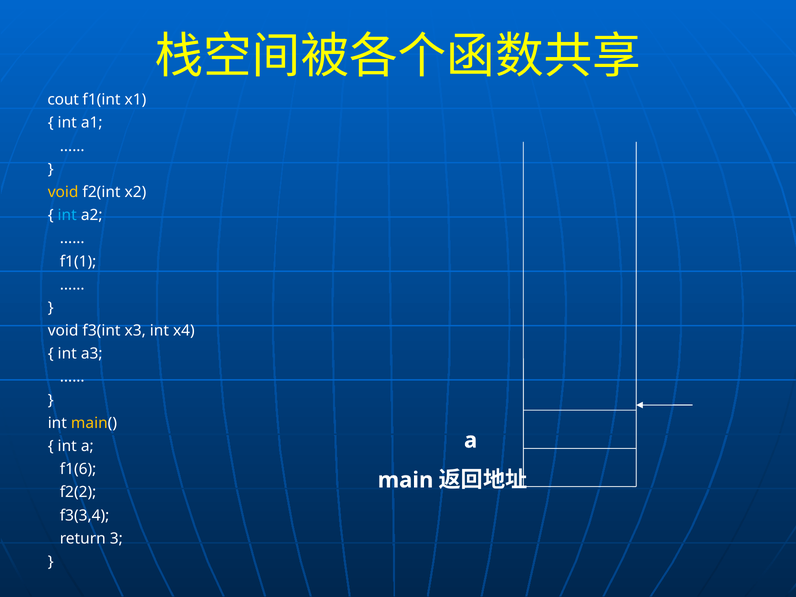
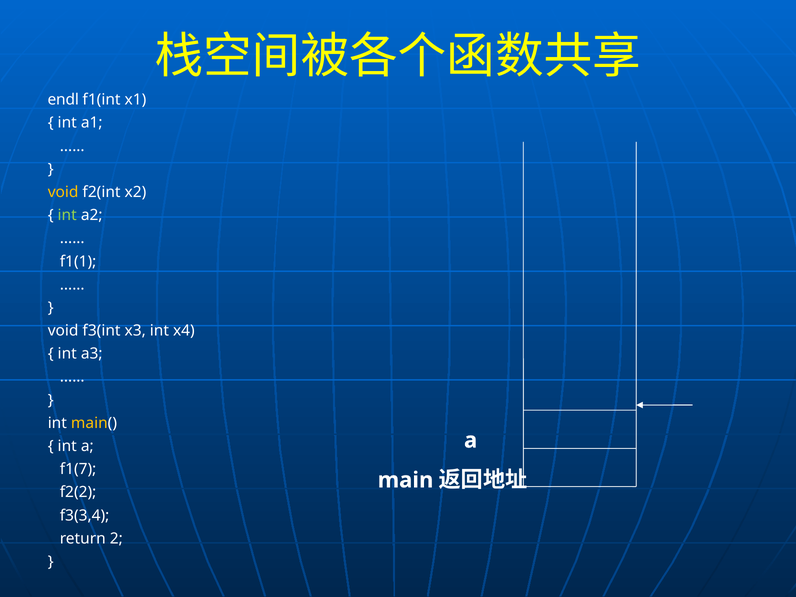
cout: cout -> endl (63, 100)
int colour: light blue -> light green (67, 215)
f1(6: f1(6 -> f1(7 (78, 469)
3: 3 -> 2 (116, 539)
